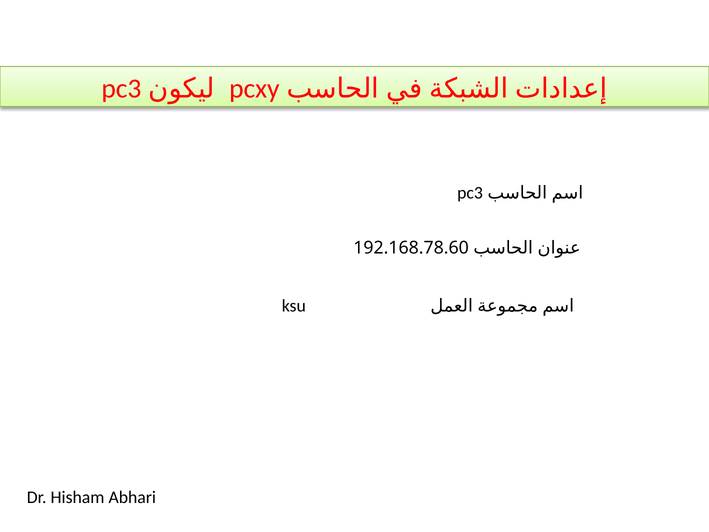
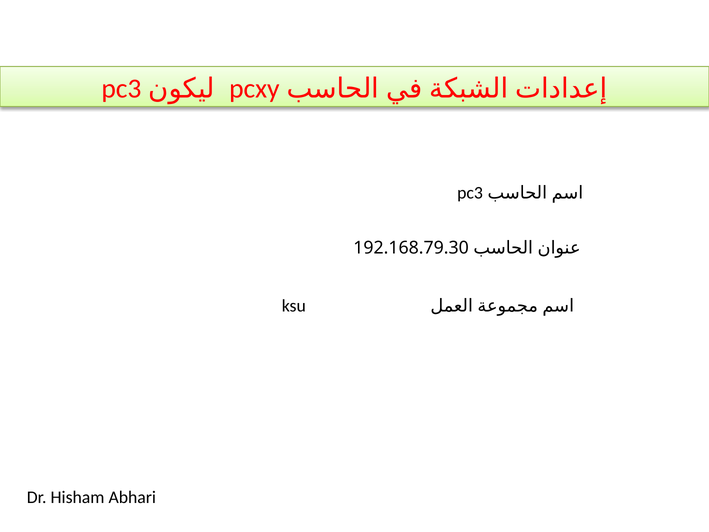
192.168.78.60: 192.168.78.60 -> 192.168.79.30 (411, 248)
